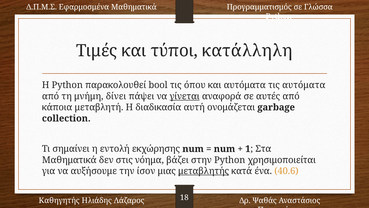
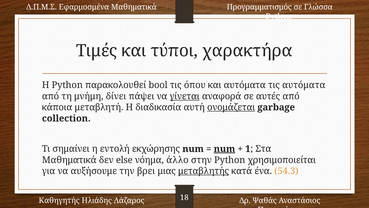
κατάλληλη: κατάλληλη -> χαρακτήρα (247, 51)
ονομάζεται underline: none -> present (231, 107)
num underline: none -> present (224, 149)
στις: στις -> else (124, 160)
βάζει: βάζει -> άλλο (177, 160)
ίσον: ίσον -> βρει (146, 171)
40.6: 40.6 -> 54.3 (286, 171)
